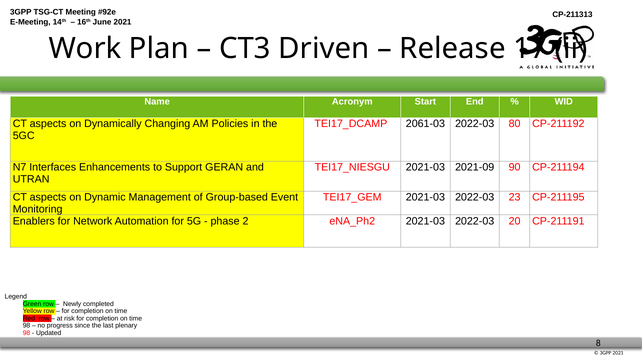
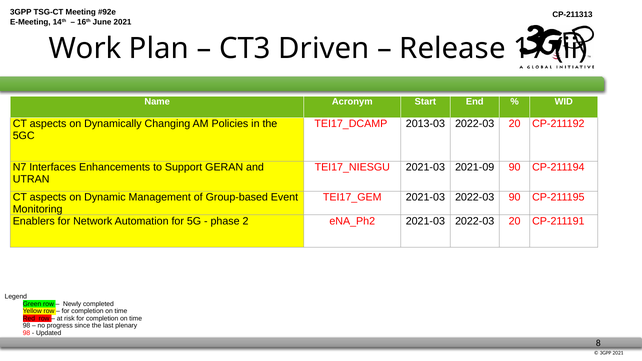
2061-03: 2061-03 -> 2013-03 (425, 124)
80: 80 -> 20 (515, 124)
2022-03 23: 23 -> 90 (515, 197)
